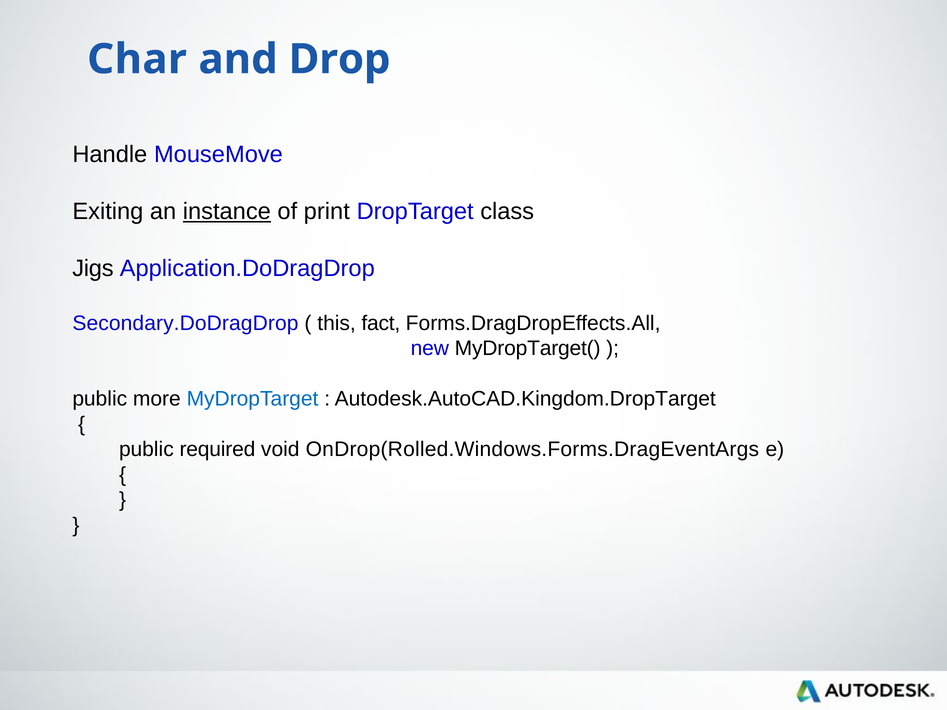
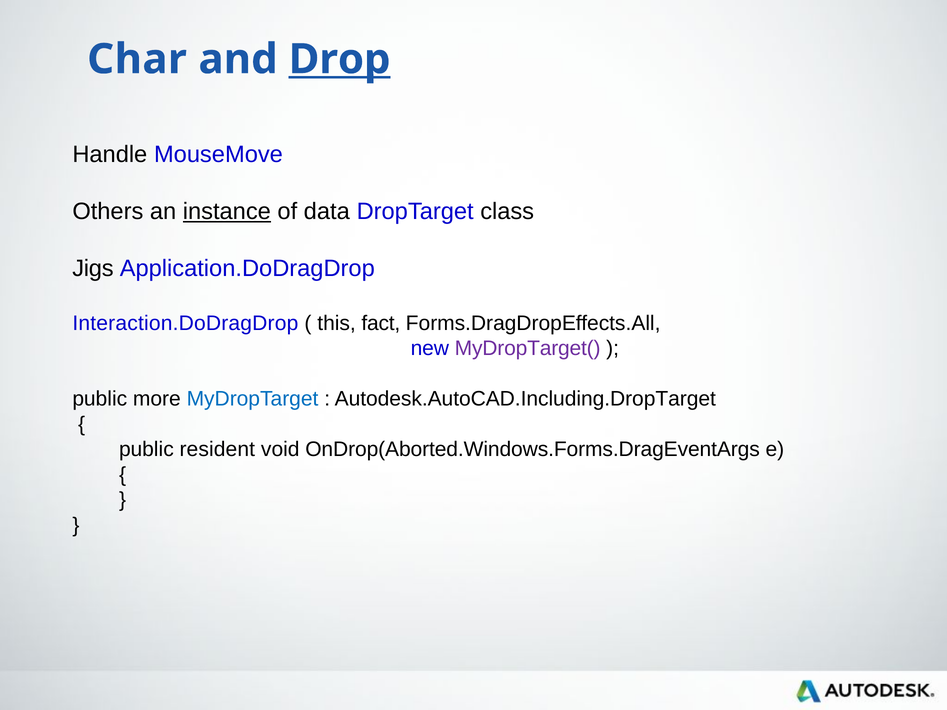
Drop underline: none -> present (340, 59)
Exiting: Exiting -> Others (108, 211)
print: print -> data (327, 211)
Secondary.DoDragDrop: Secondary.DoDragDrop -> Interaction.DoDragDrop (185, 323)
MyDropTarget( colour: black -> purple (528, 349)
Autodesk.AutoCAD.Kingdom.DropTarget: Autodesk.AutoCAD.Kingdom.DropTarget -> Autodesk.AutoCAD.Including.DropTarget (525, 399)
required: required -> resident (217, 450)
OnDrop(Rolled.Windows.Forms.DragEventArgs: OnDrop(Rolled.Windows.Forms.DragEventArgs -> OnDrop(Aborted.Windows.Forms.DragEventArgs (533, 450)
